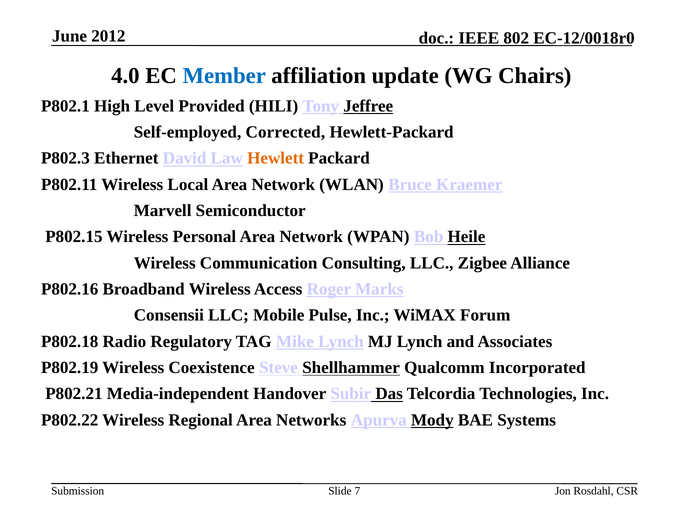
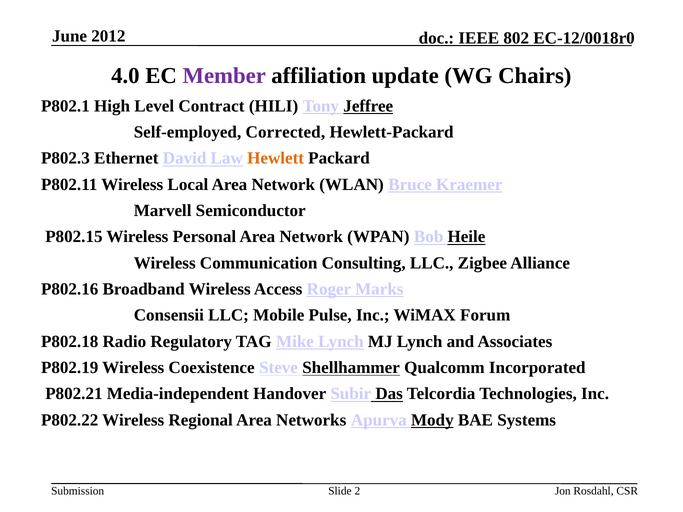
Member colour: blue -> purple (224, 76)
Provided: Provided -> Contract (211, 106)
7: 7 -> 2 (357, 491)
